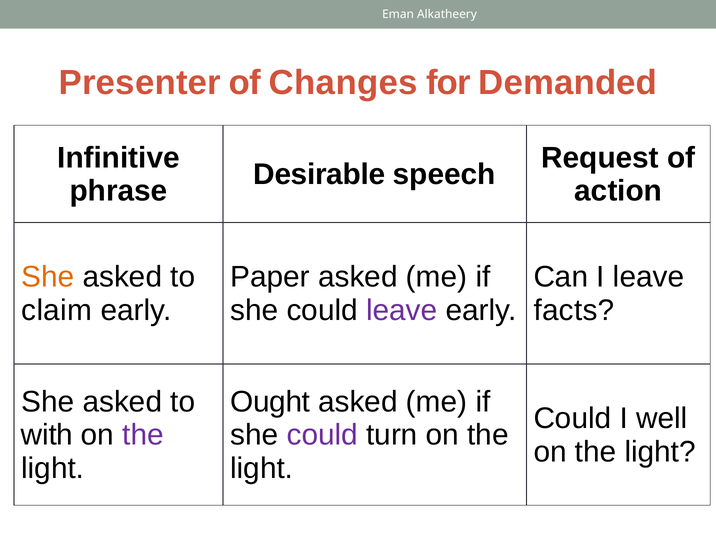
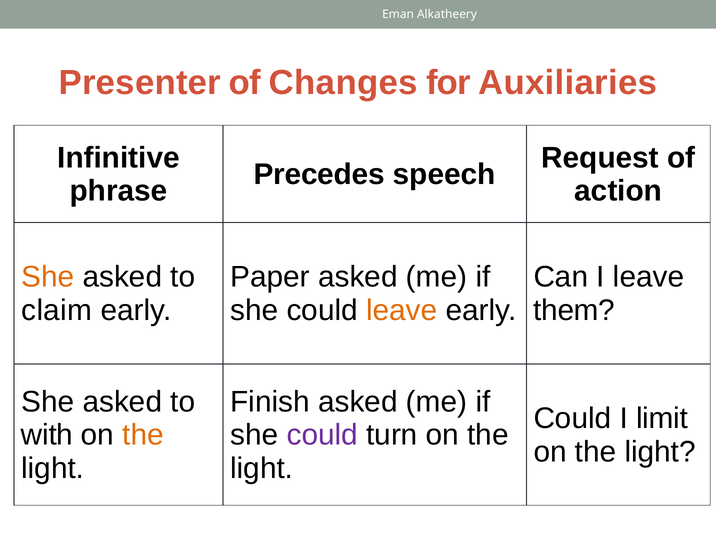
Demanded: Demanded -> Auxiliaries (568, 83)
Desirable: Desirable -> Precedes (319, 174)
leave colour: purple -> orange (402, 310)
facts: facts -> them (574, 310)
Ought: Ought -> Finish (270, 402)
well: well -> limit (662, 418)
the colour: purple -> orange (143, 435)
